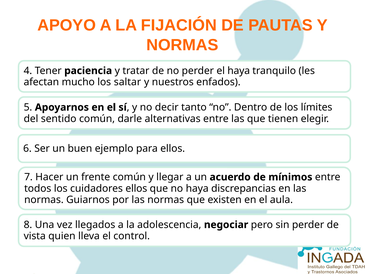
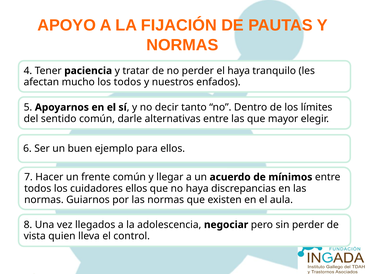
los saltar: saltar -> todos (127, 82)
tienen: tienen -> mayor (283, 119)
